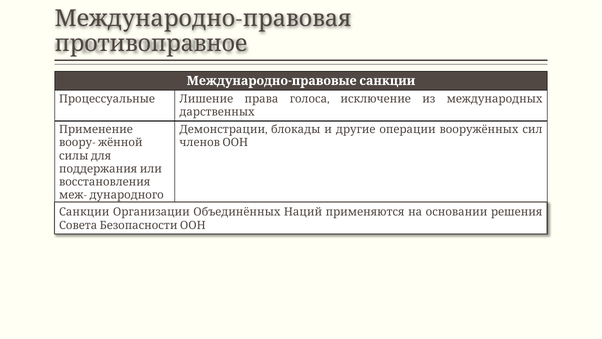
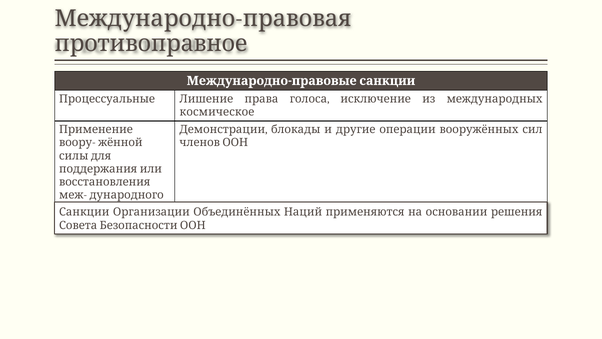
дарственных: дарственных -> космическое (217, 112)
